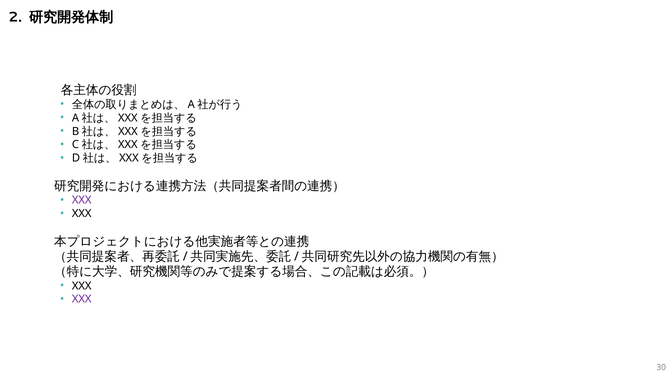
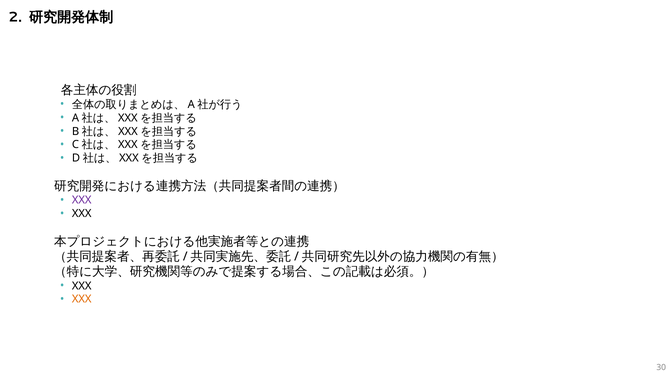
XXX colour: purple -> orange (82, 299)
